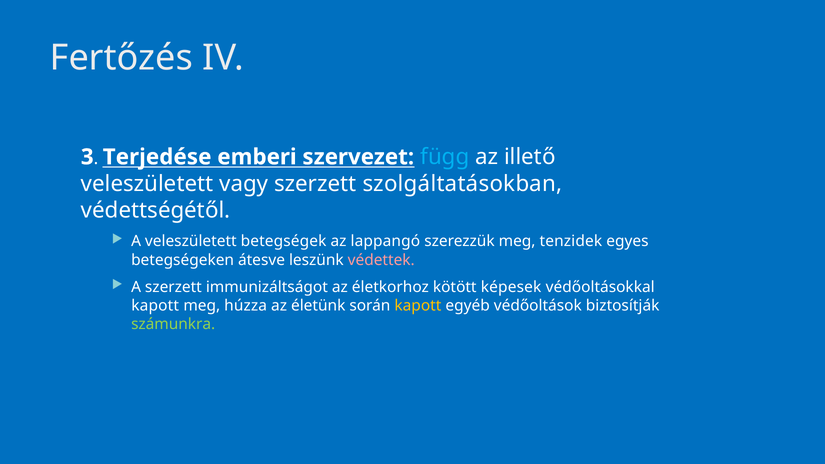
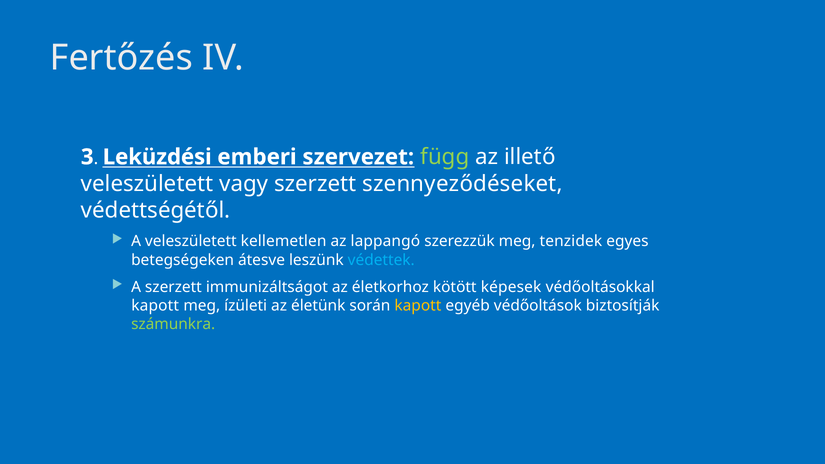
Terjedése: Terjedése -> Leküzdési (157, 157)
függ colour: light blue -> light green (445, 157)
szolgáltatásokban: szolgáltatásokban -> szennyeződéseket (462, 184)
betegségek: betegségek -> kellemetlen (284, 241)
védettek colour: pink -> light blue (381, 260)
húzza: húzza -> ízületi (246, 306)
